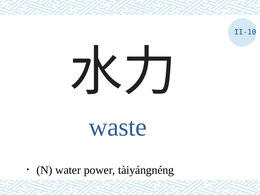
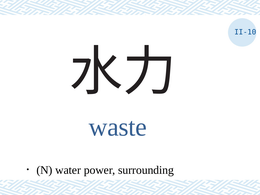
tàiyángnéng: tàiyángnéng -> surrounding (146, 170)
